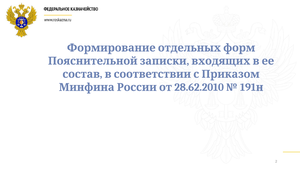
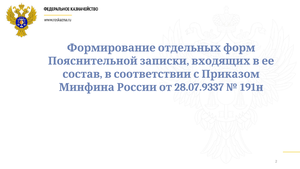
28.62.2010: 28.62.2010 -> 28.07.9337 (199, 87)
